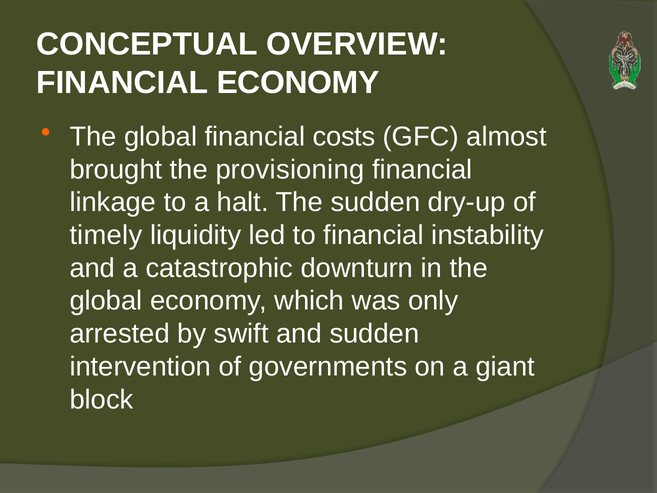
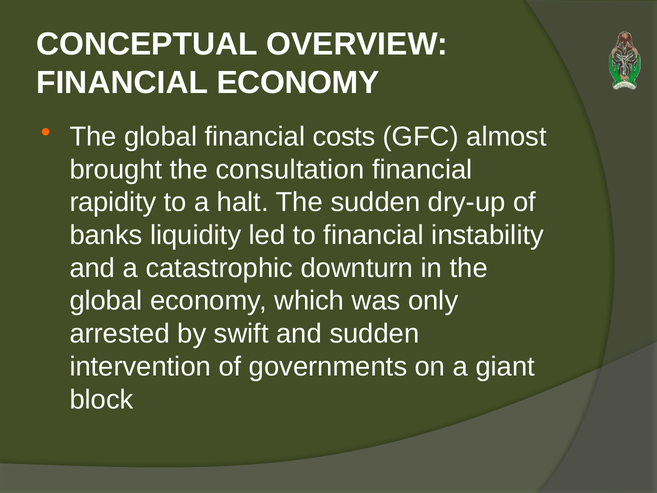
provisioning: provisioning -> consultation (290, 169)
linkage: linkage -> rapidity (113, 202)
timely: timely -> banks (106, 235)
